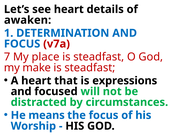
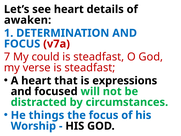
place: place -> could (46, 57)
make: make -> verse (37, 68)
means: means -> things (46, 115)
